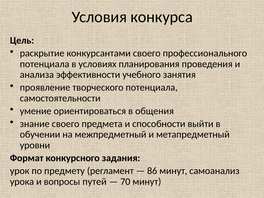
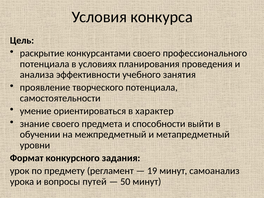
общения: общения -> характер (155, 111)
86: 86 -> 19 (152, 171)
70: 70 -> 50 (125, 182)
